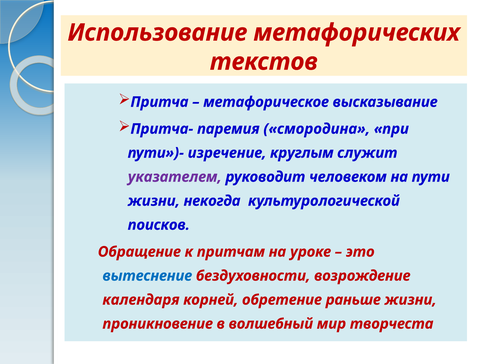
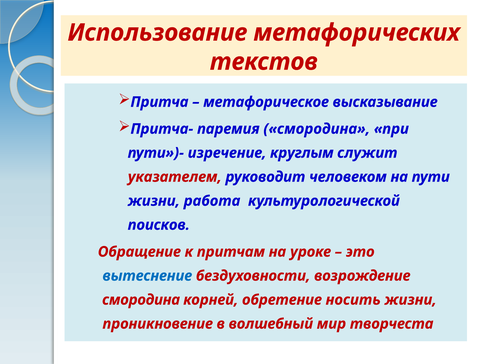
указателем colour: purple -> red (175, 177)
некогда: некогда -> работа (212, 201)
календаря: календаря -> смородина (141, 300)
раньше: раньше -> носить (353, 300)
